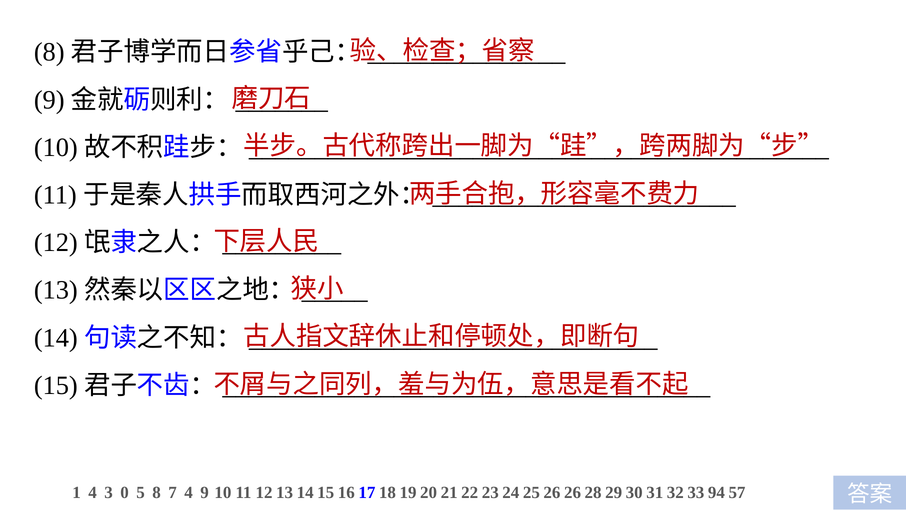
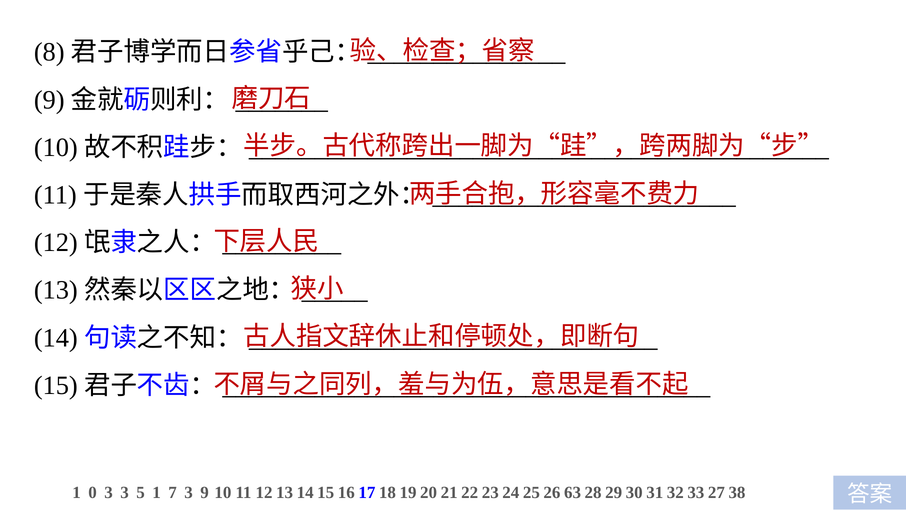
1 4: 4 -> 0 (93, 492)
3 0: 0 -> 3 (125, 492)
5 8: 8 -> 1 (157, 492)
7 4: 4 -> 3 (189, 492)
26: 26 -> 63 (573, 492)
94: 94 -> 27 (716, 492)
57: 57 -> 38 (737, 492)
